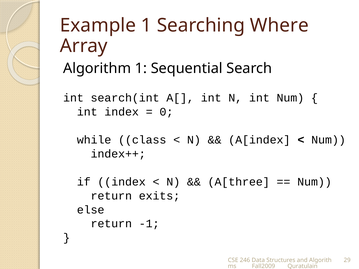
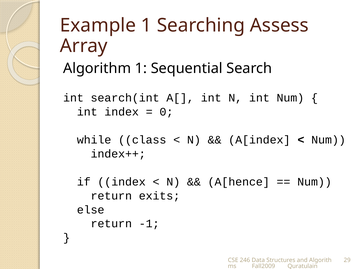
Where: Where -> Assess (279, 25)
A[three: A[three -> A[hence (239, 182)
